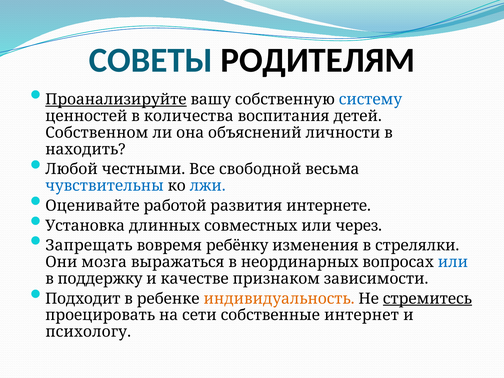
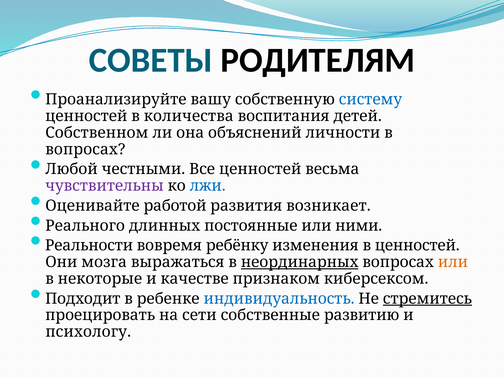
Проанализируйте underline: present -> none (116, 99)
находить: находить -> вопросах (85, 149)
Все свободной: свободной -> ценностей (260, 169)
чувствительны colour: blue -> purple (105, 186)
интернете: интернете -> возникает (328, 206)
Установка: Установка -> Реального (85, 226)
совместных: совместных -> постоянные (251, 226)
через: через -> ними (359, 226)
Запрещать: Запрещать -> Реальности (89, 245)
в стрелялки: стрелялки -> ценностей (417, 245)
неординарных underline: none -> present (300, 262)
или colour: blue -> orange (453, 262)
поддержку: поддержку -> некоторые (100, 279)
зависимости: зависимости -> киберсексом (376, 279)
индивидуальность colour: orange -> blue (279, 299)
интернет: интернет -> развитию (362, 315)
